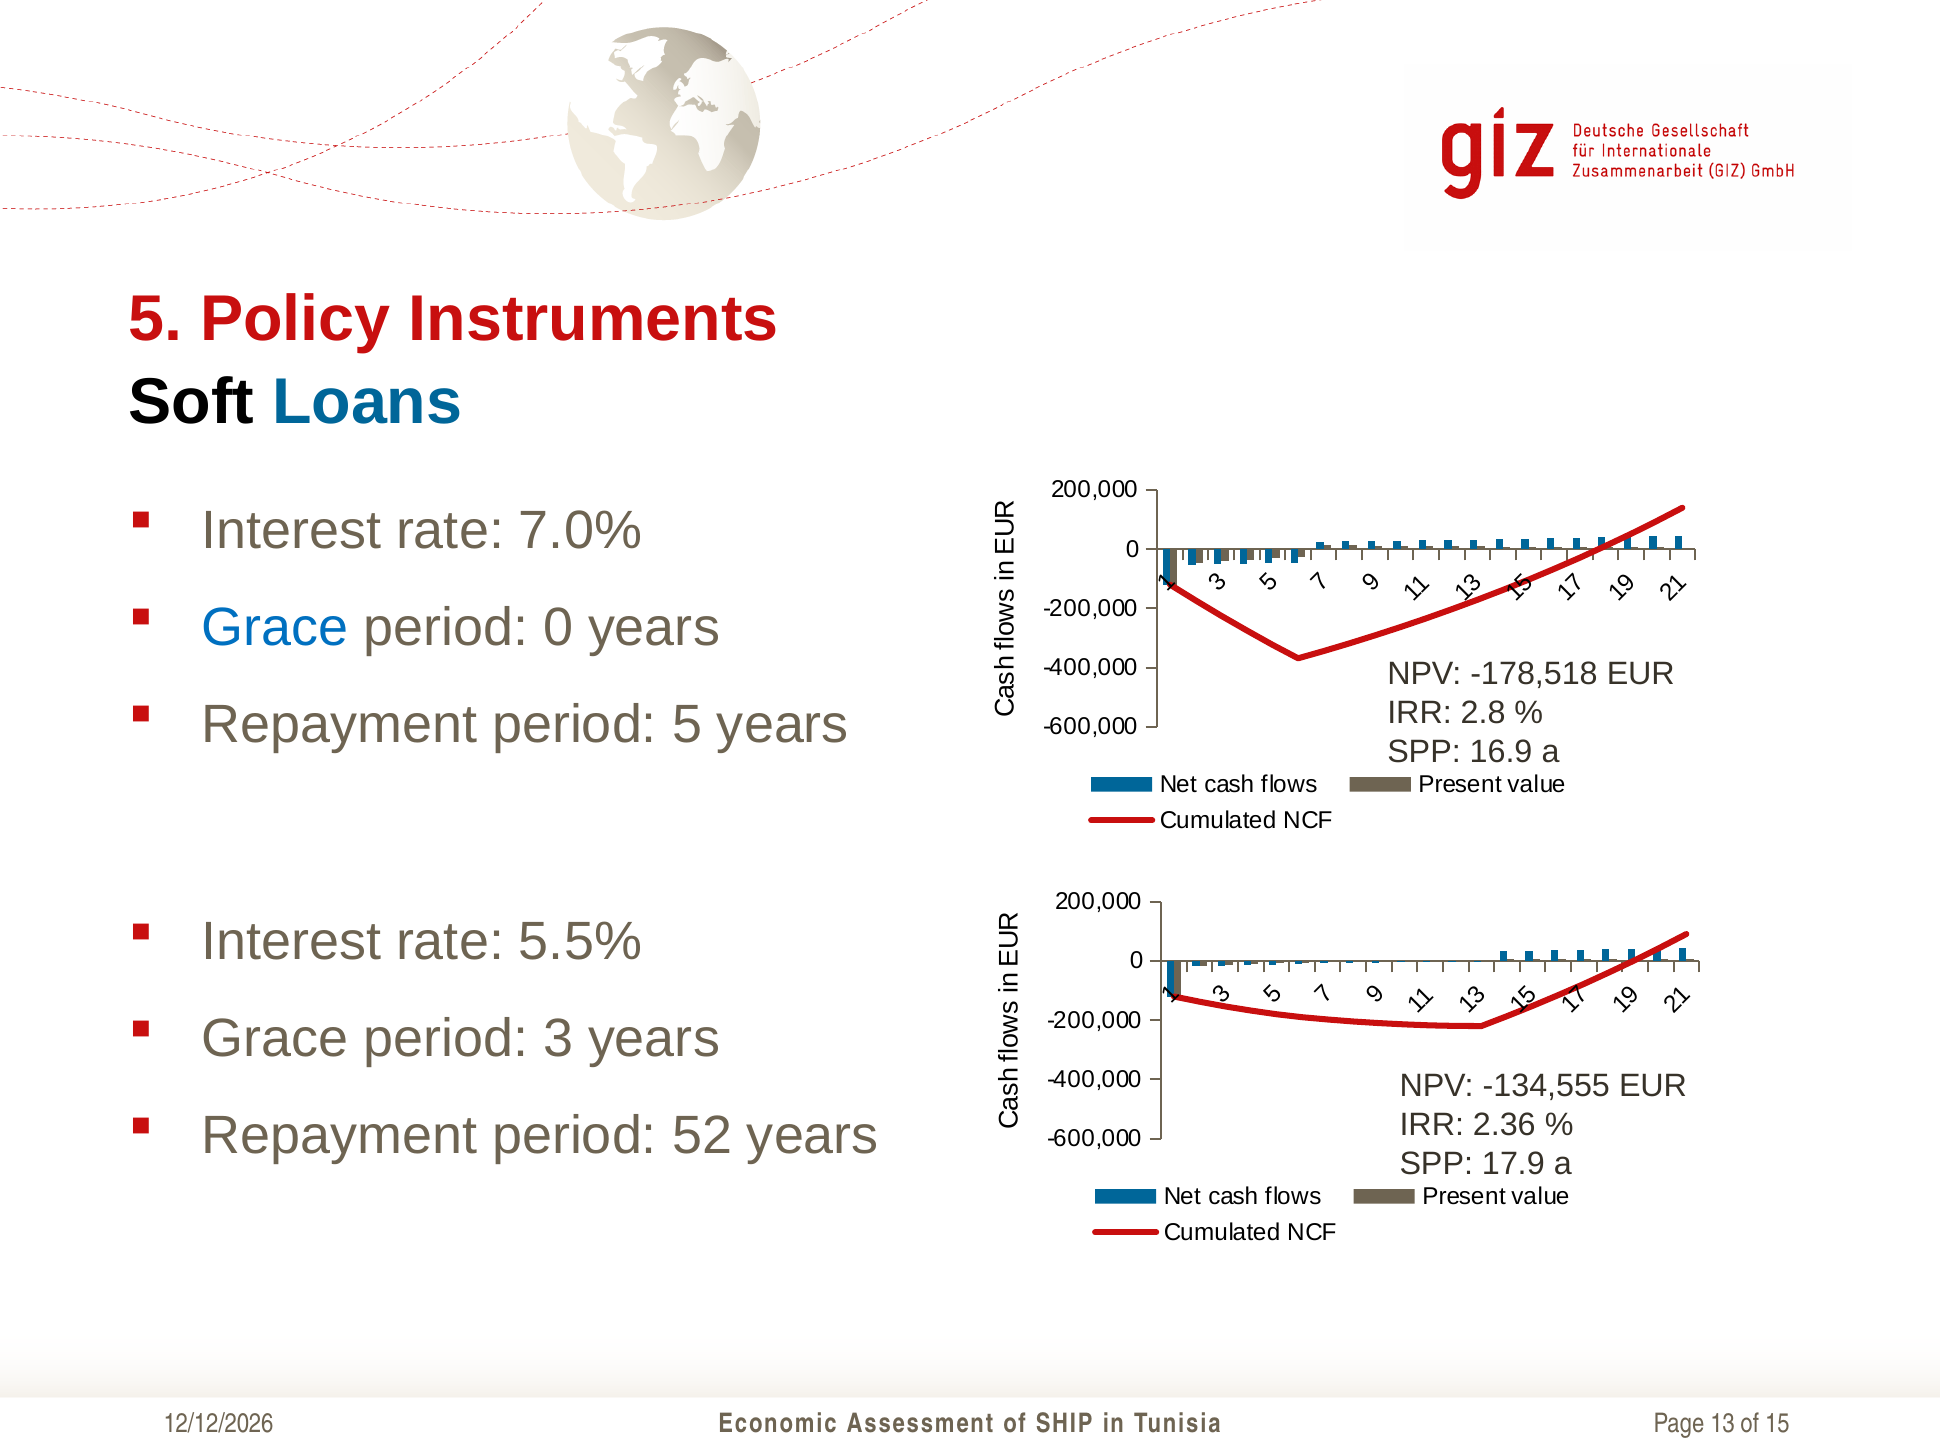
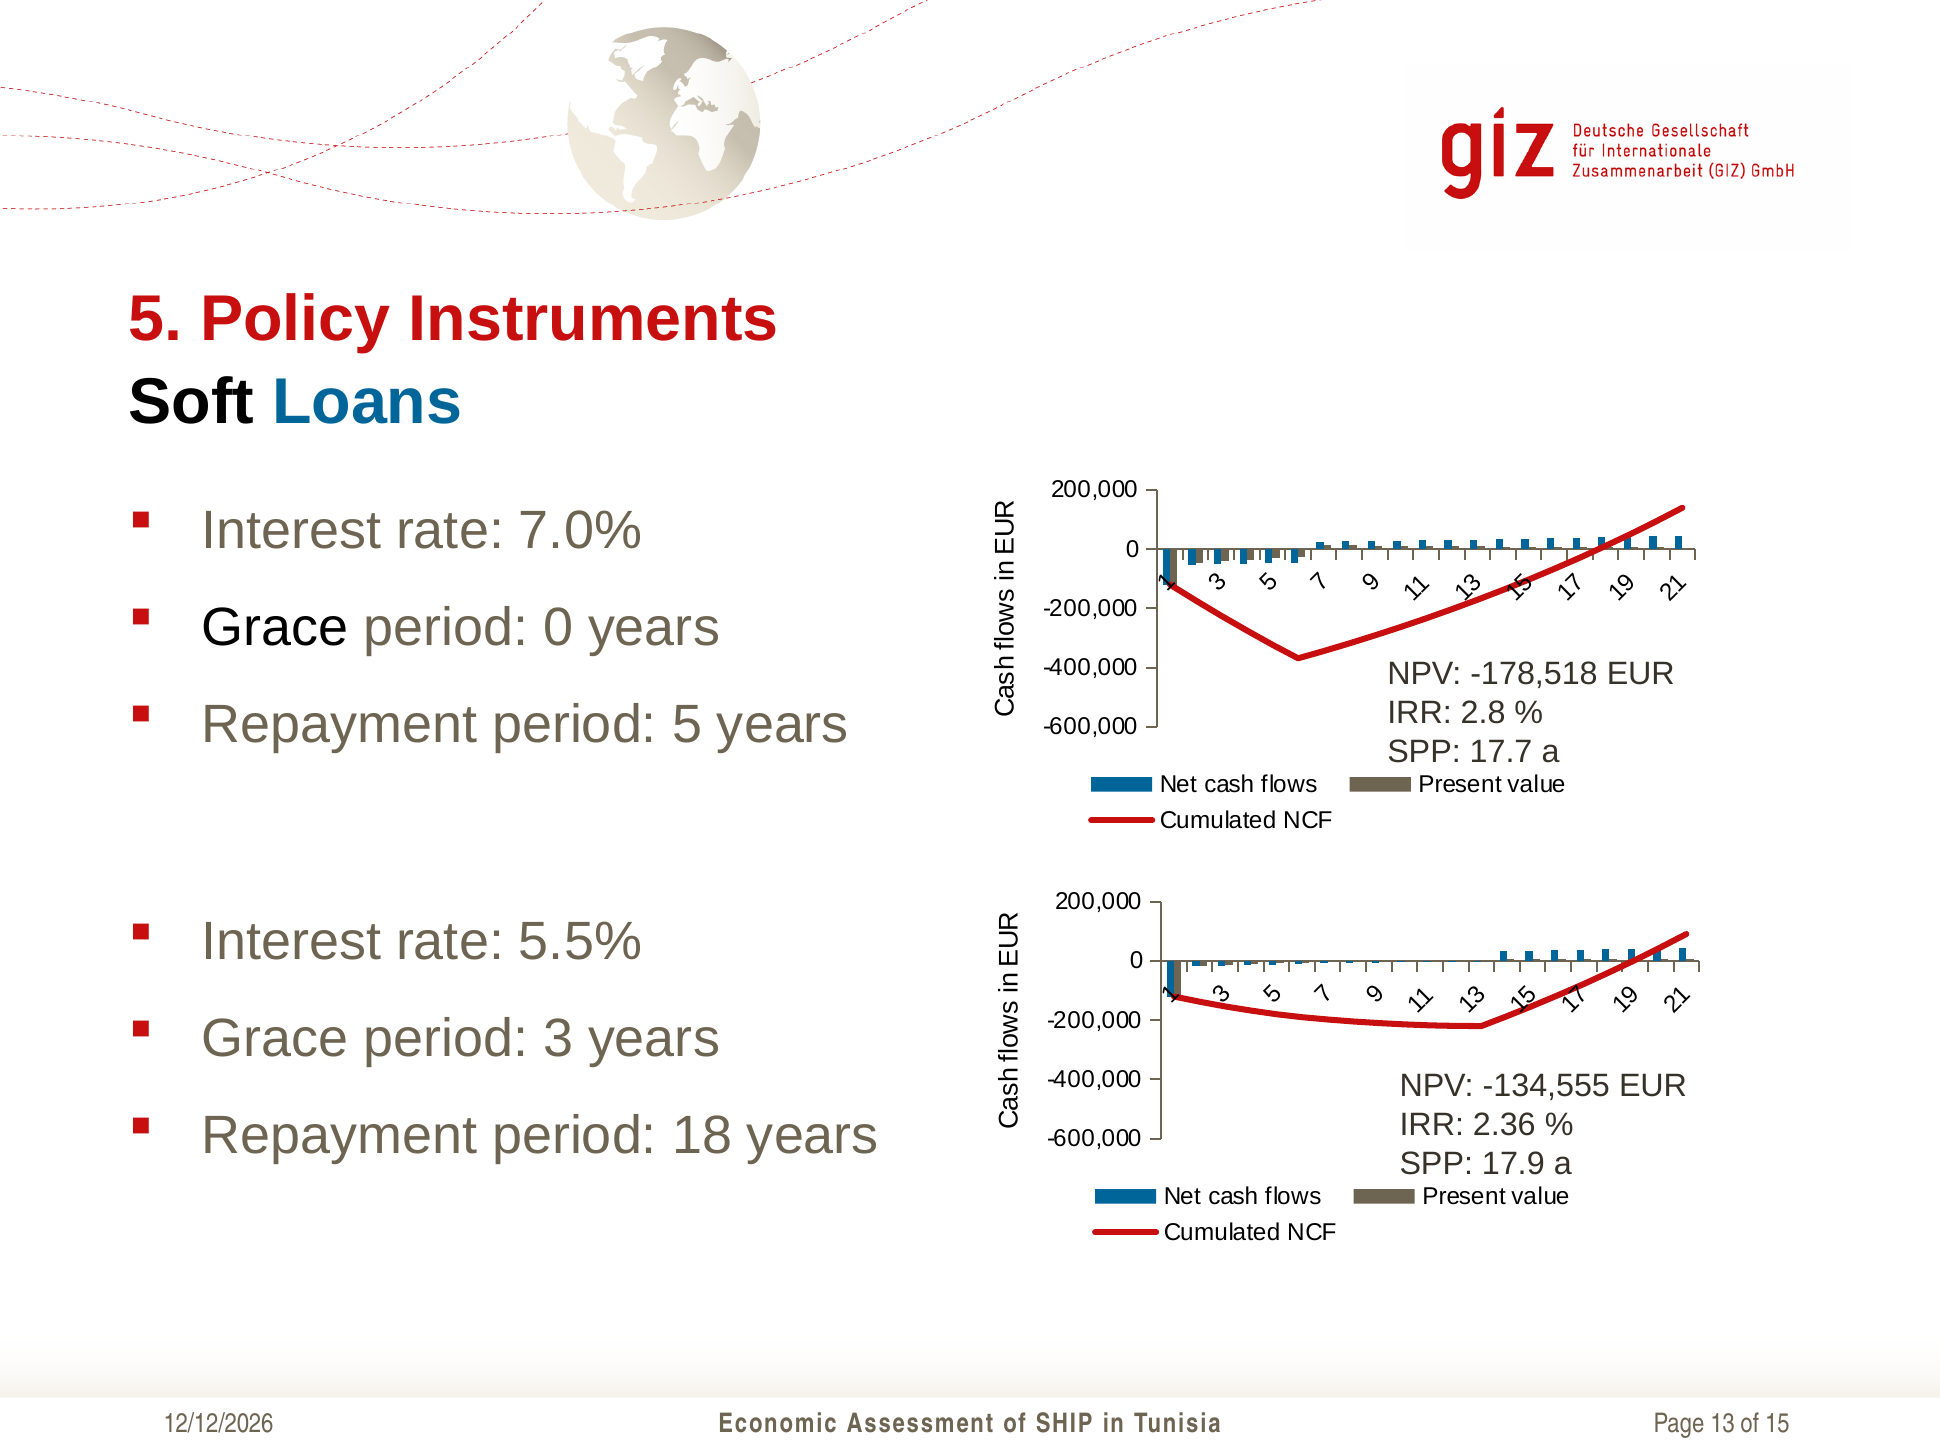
Grace colour: blue -> black (275, 627)
16.9: 16.9 -> 17.7 (1501, 752)
52: 52 -> 18 (702, 1136)
